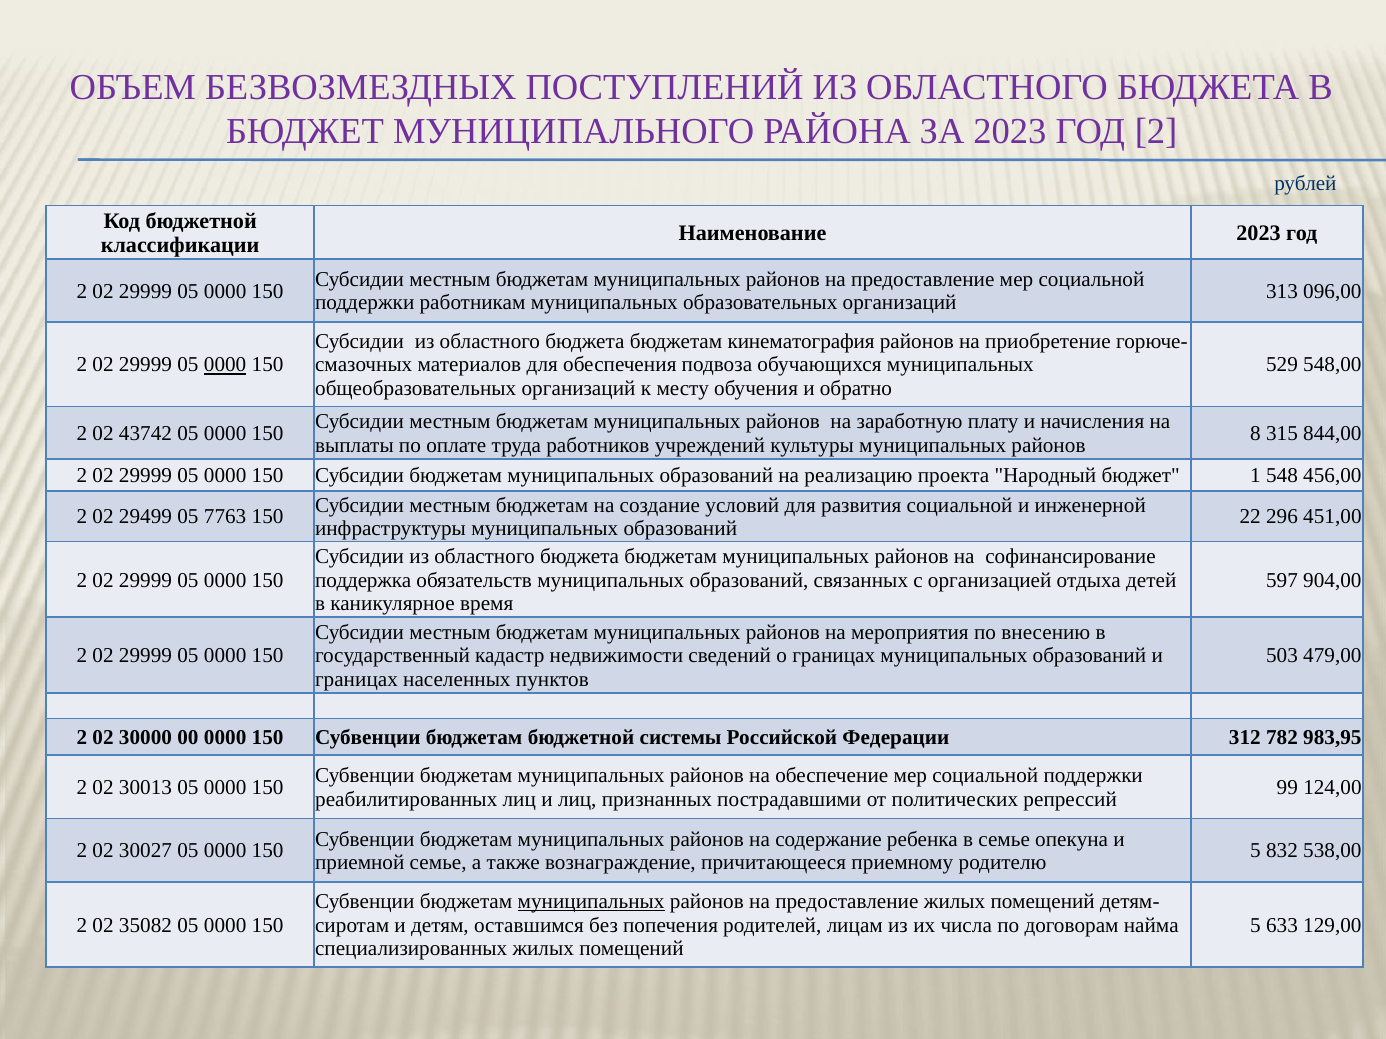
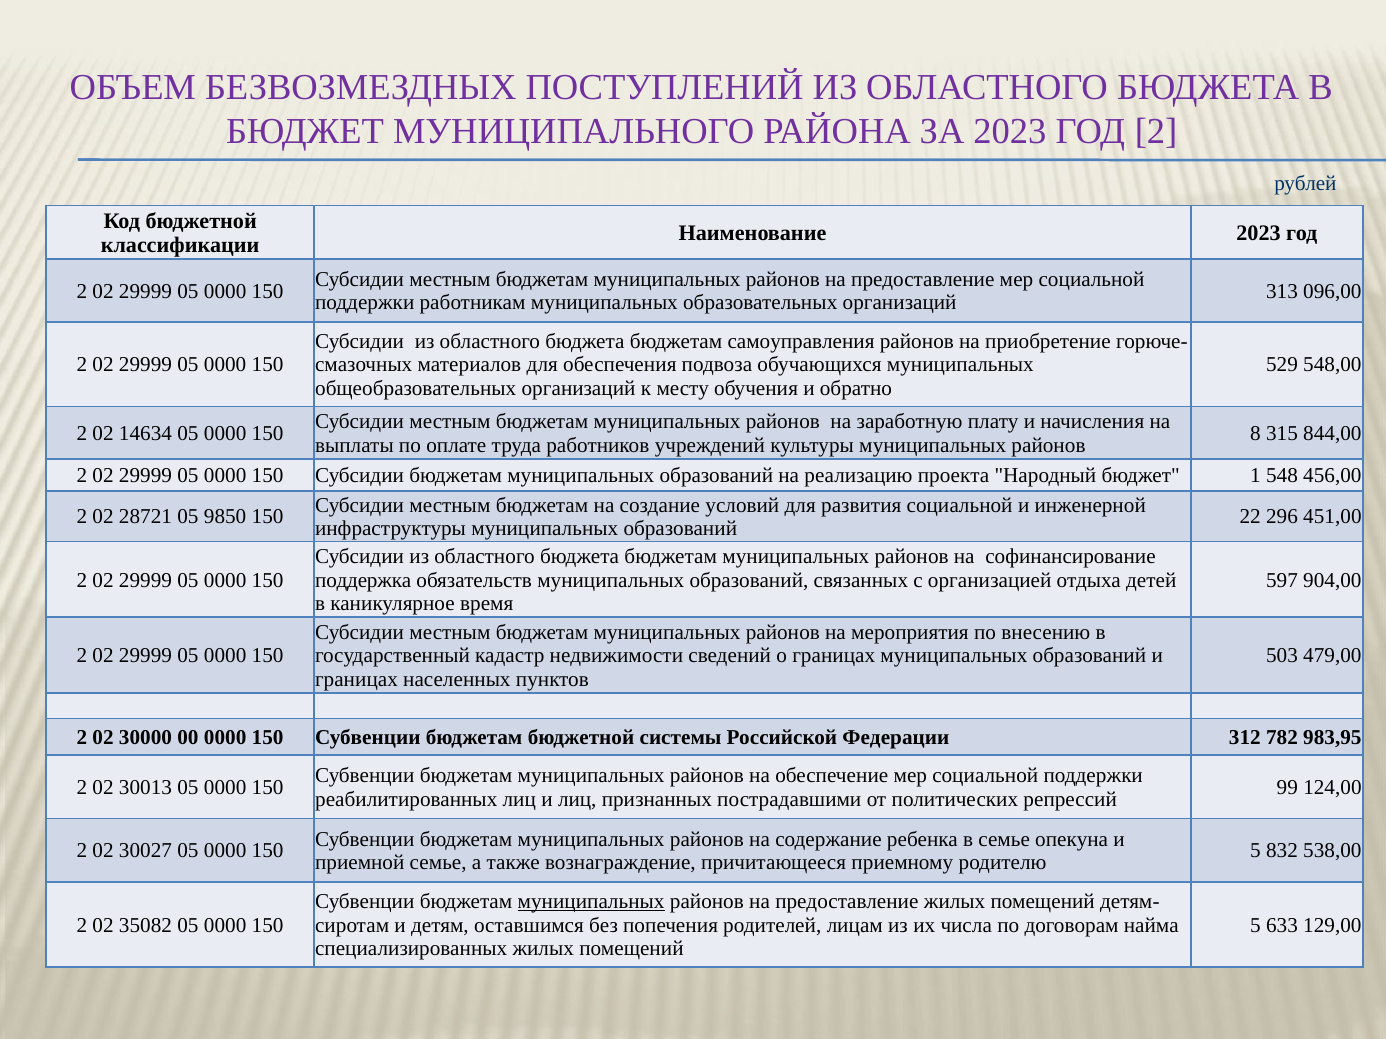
кинематография: кинематография -> самоуправления (801, 341)
0000 underline: present -> none (225, 365)
43742: 43742 -> 14634 (145, 434)
29499: 29499 -> 28721 (145, 517)
7763: 7763 -> 9850 (225, 517)
